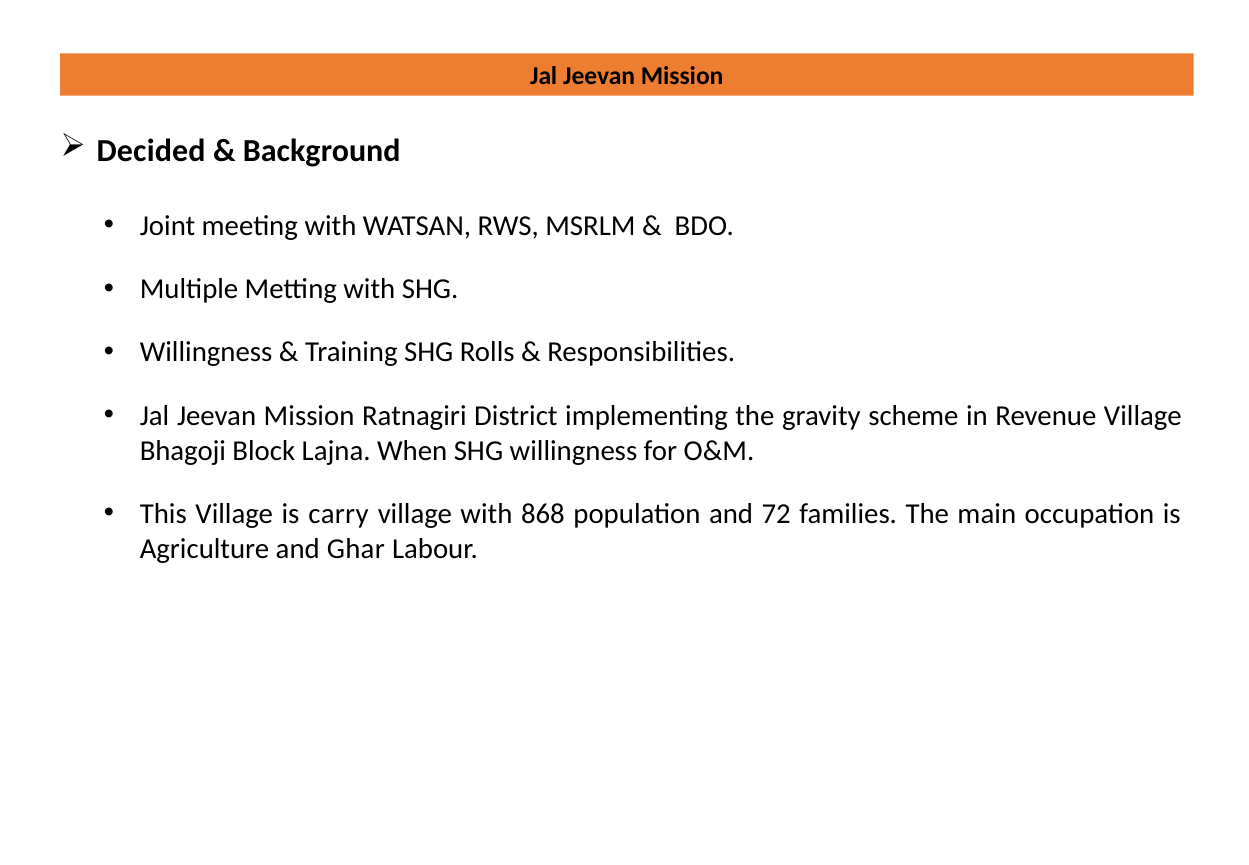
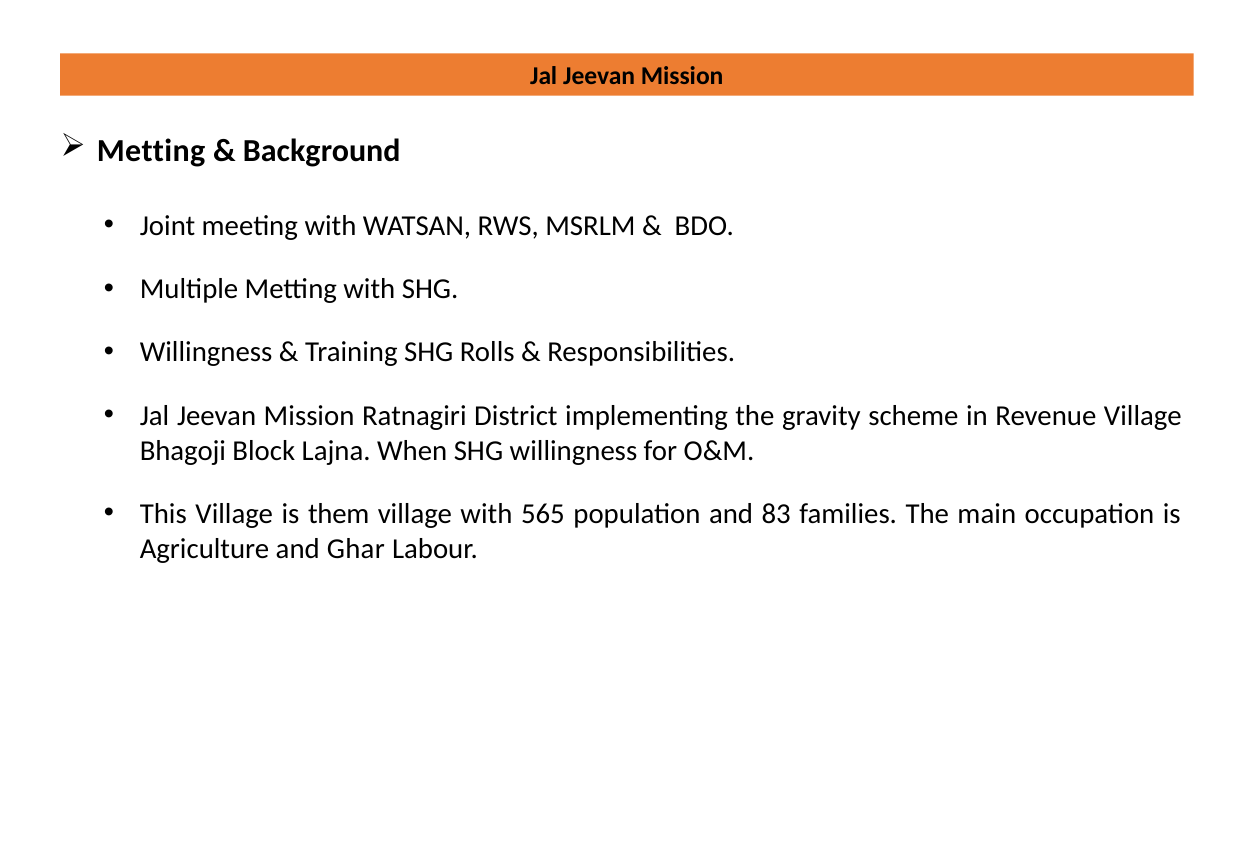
Decided: Decided -> Metting (151, 151)
carry: carry -> them (339, 514)
868: 868 -> 565 (543, 514)
72: 72 -> 83 (776, 514)
